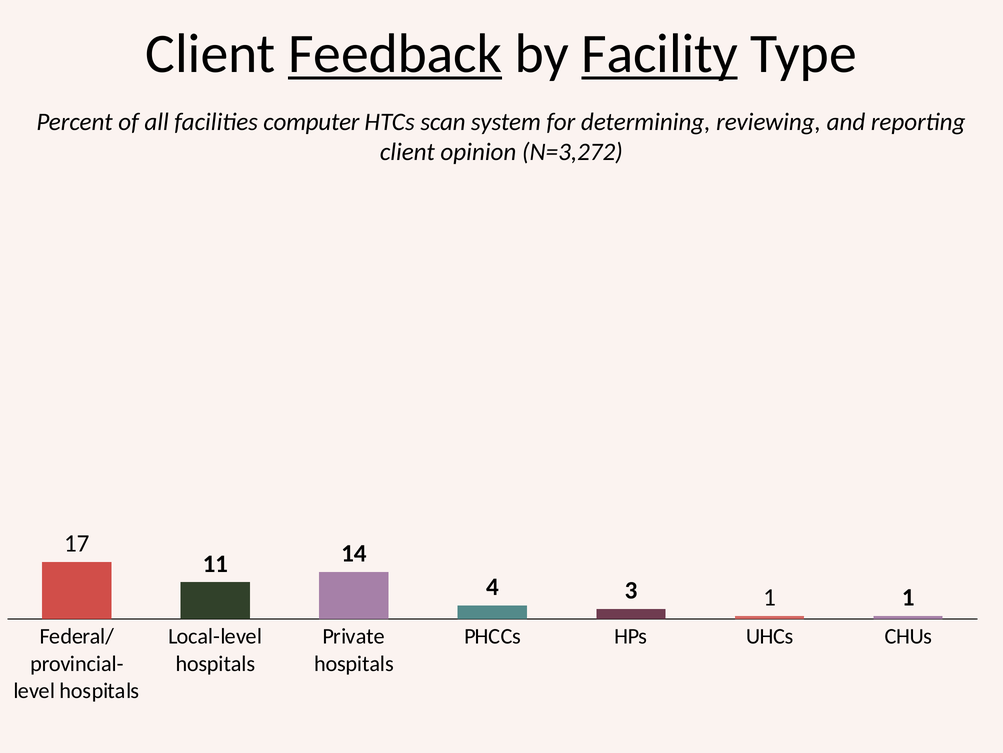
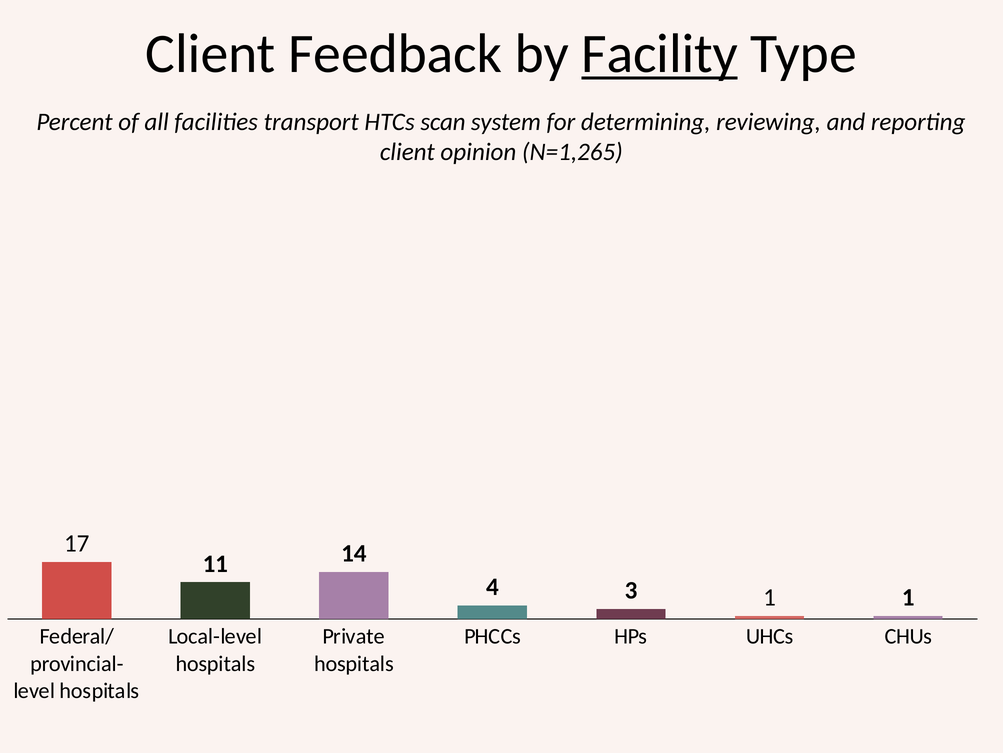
Feedback underline: present -> none (395, 54)
computer: computer -> transport (311, 122)
N=3,272: N=3,272 -> N=1,265 (572, 152)
